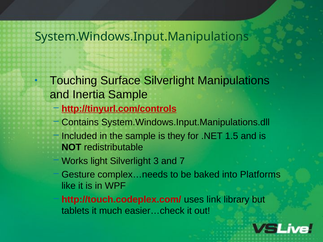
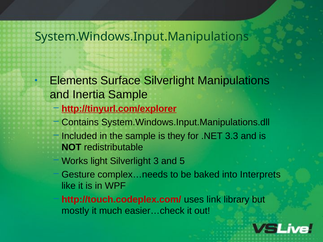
Touching: Touching -> Elements (73, 81)
http://tinyurl.com/controls: http://tinyurl.com/controls -> http://tinyurl.com/explorer (119, 109)
1.5: 1.5 -> 3.3 (232, 136)
7: 7 -> 5 (182, 161)
Platforms: Platforms -> Interprets (260, 175)
tablets: tablets -> mostly (75, 211)
